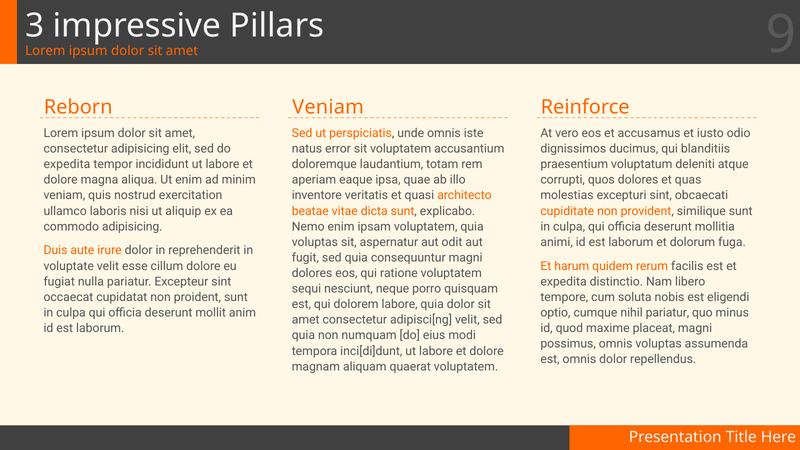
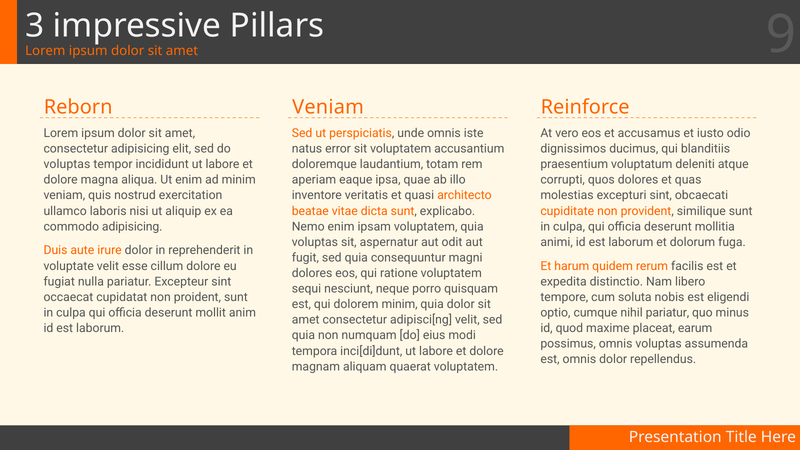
expedita: expedita -> voluptas (67, 164)
dolorem labore: labore -> minim (400, 304)
placeat magni: magni -> earum (695, 328)
